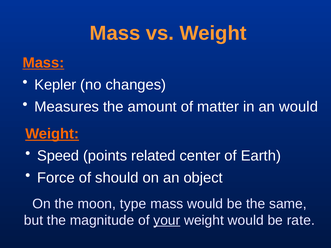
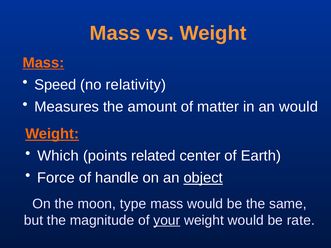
Kepler: Kepler -> Speed (55, 85)
changes: changes -> relativity (136, 85)
Speed: Speed -> Which (58, 156)
should: should -> handle (117, 178)
object underline: none -> present (203, 178)
